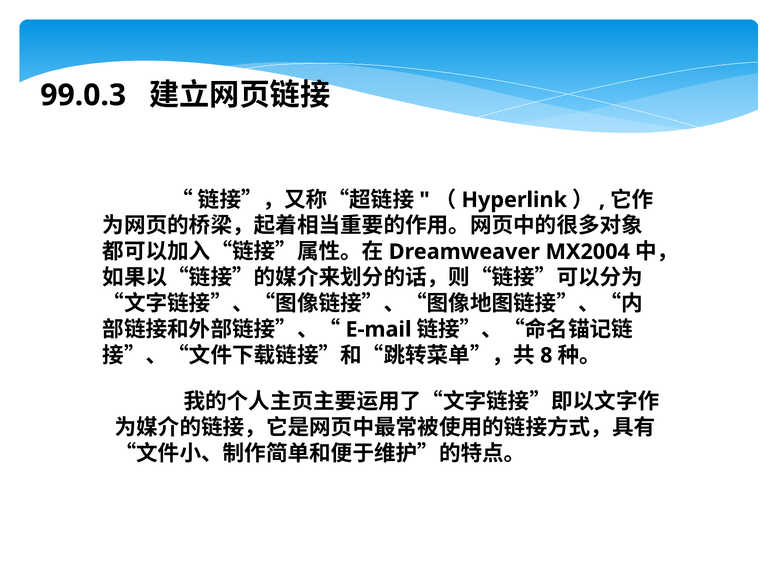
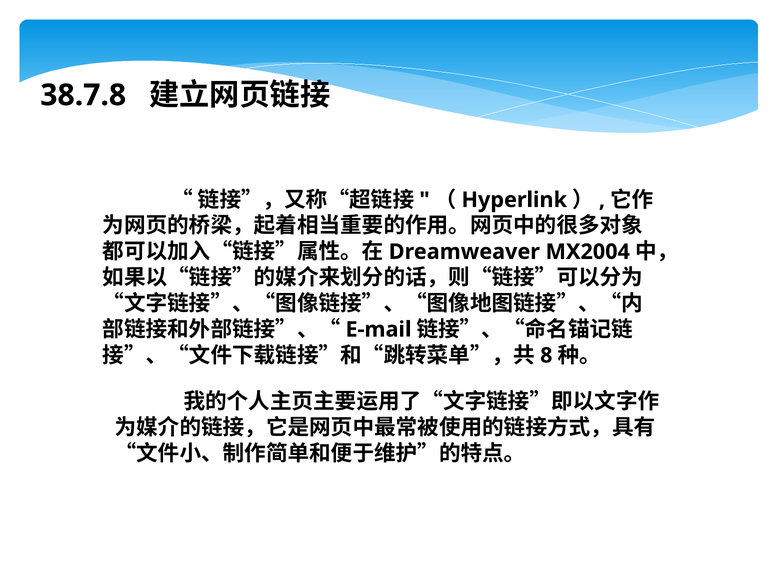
99.0.3: 99.0.3 -> 38.7.8 (83, 95)
